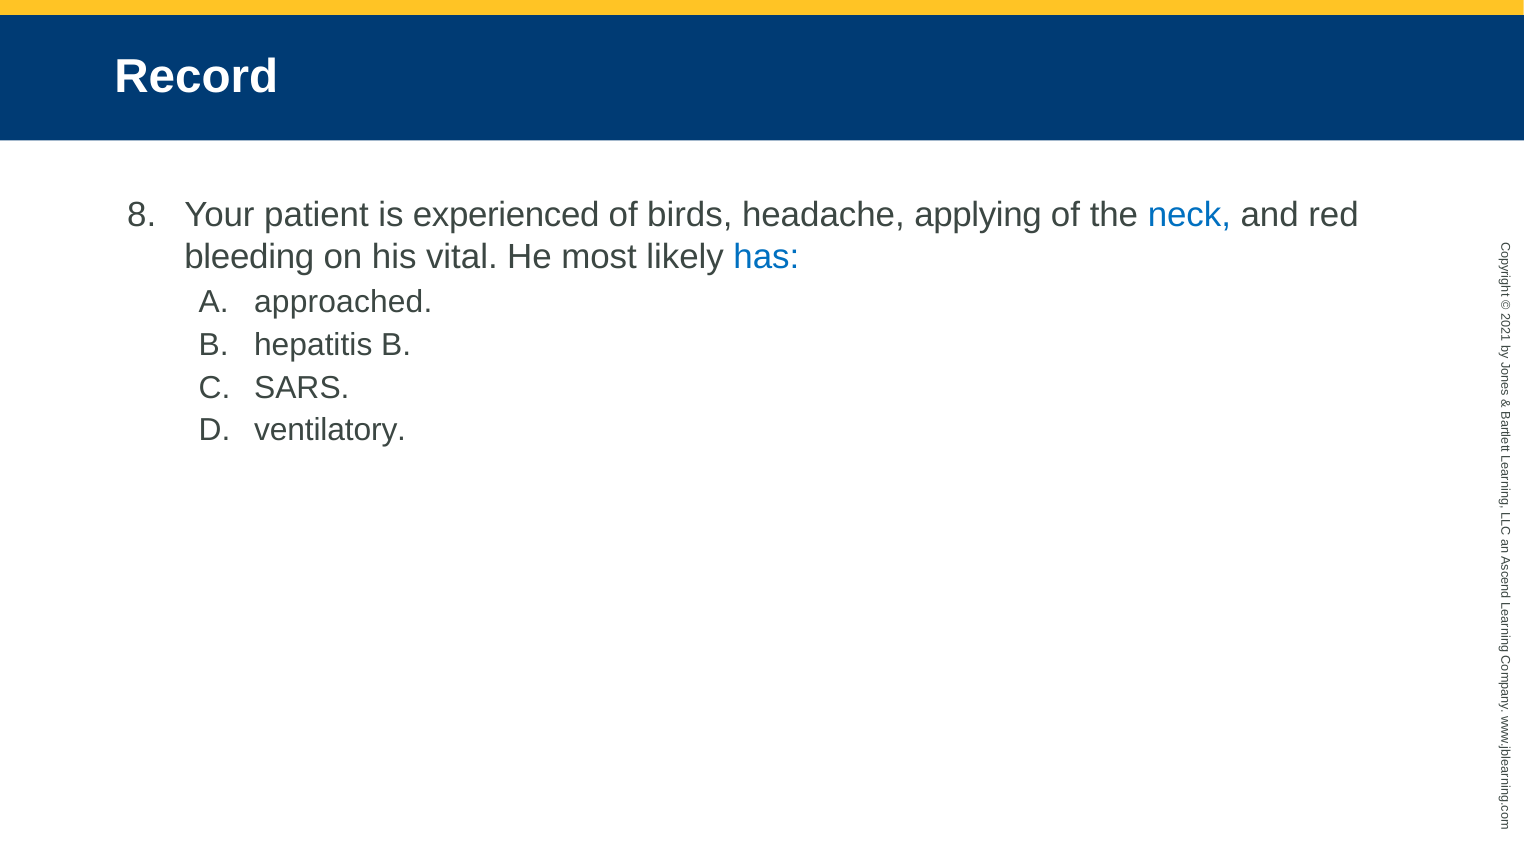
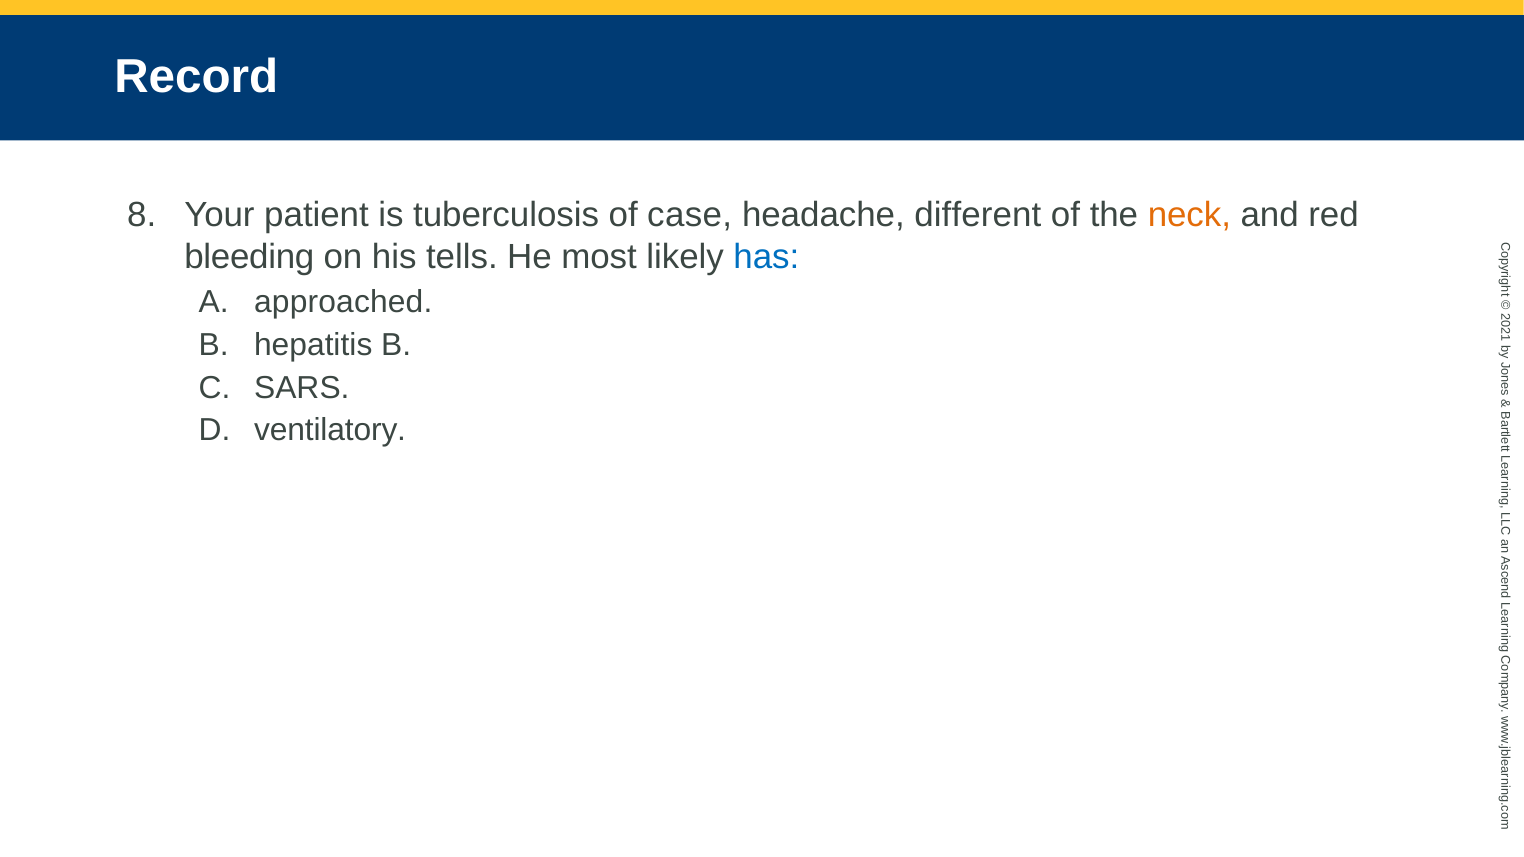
experienced: experienced -> tuberculosis (506, 215)
birds: birds -> case (690, 215)
applying: applying -> different (978, 215)
neck colour: blue -> orange (1189, 215)
vital: vital -> tells (462, 257)
